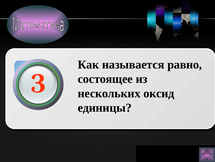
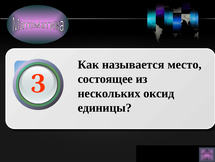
равно: равно -> место (185, 64)
